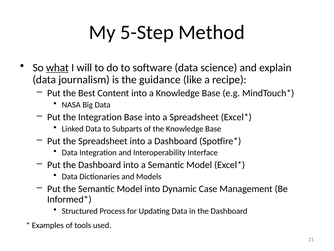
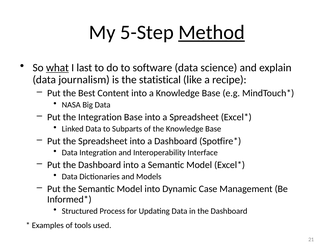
Method underline: none -> present (212, 32)
will: will -> last (84, 68)
guidance: guidance -> statistical (160, 80)
